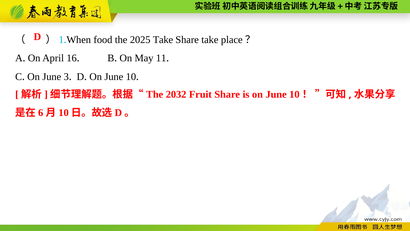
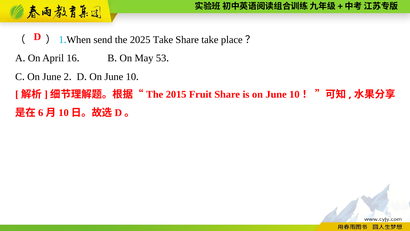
food: food -> send (103, 40)
11: 11 -> 53 (161, 58)
3: 3 -> 2 (66, 77)
2032: 2032 -> 2015 (176, 94)
